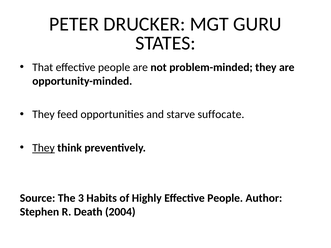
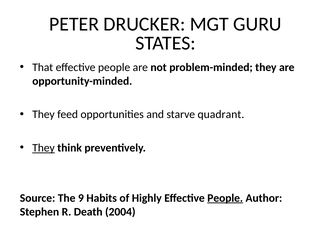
suffocate: suffocate -> quadrant (221, 115)
3: 3 -> 9 (81, 198)
People underline: none -> present (225, 198)
